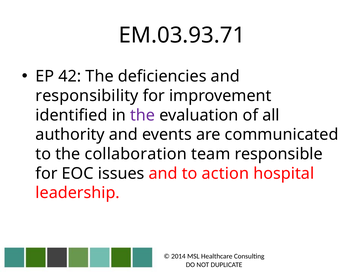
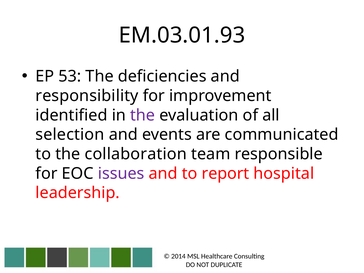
EM.03.93.71: EM.03.93.71 -> EM.03.01.93 (182, 35)
42: 42 -> 53 (70, 76)
authority: authority -> selection (70, 135)
issues colour: black -> purple (121, 173)
action: action -> report (225, 173)
